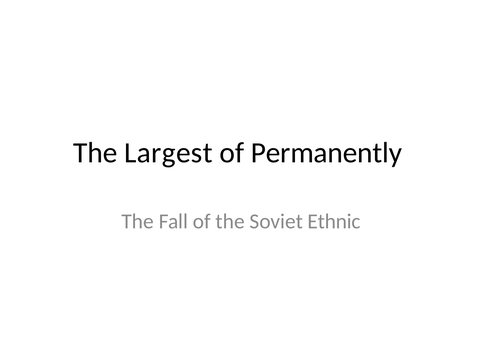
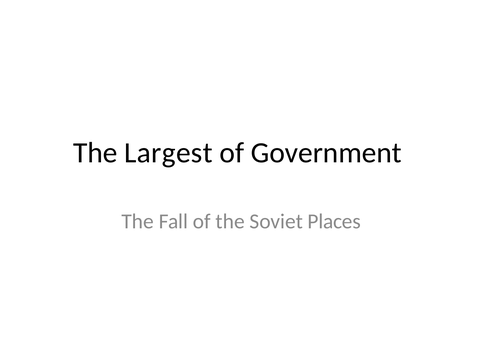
Permanently: Permanently -> Government (326, 153)
Ethnic: Ethnic -> Places (334, 222)
